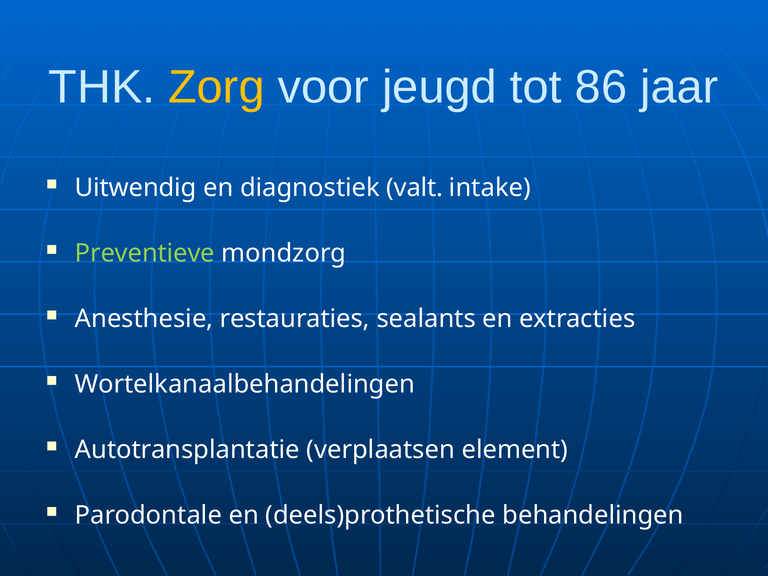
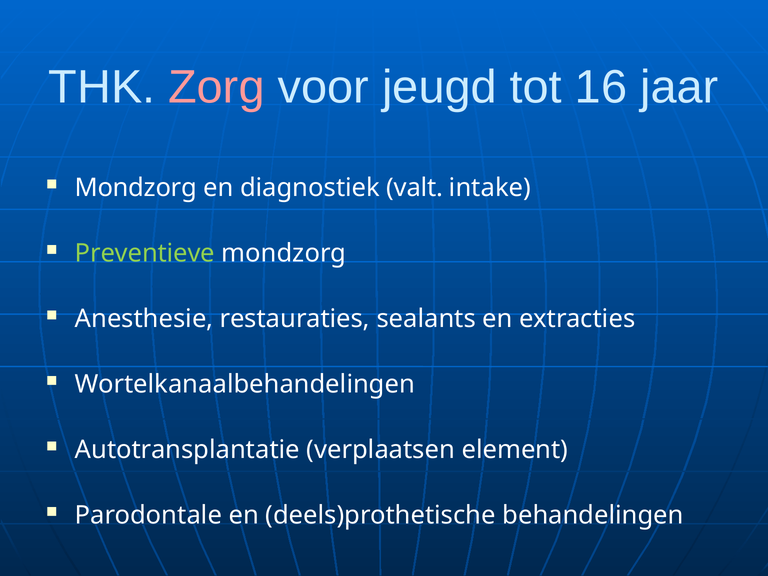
Zorg colour: yellow -> pink (216, 87)
86: 86 -> 16 (601, 87)
Uitwendig: Uitwendig -> Mondzorg (136, 188)
